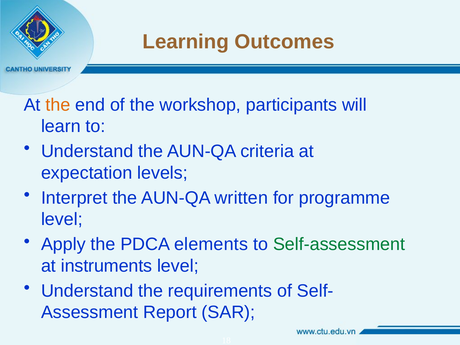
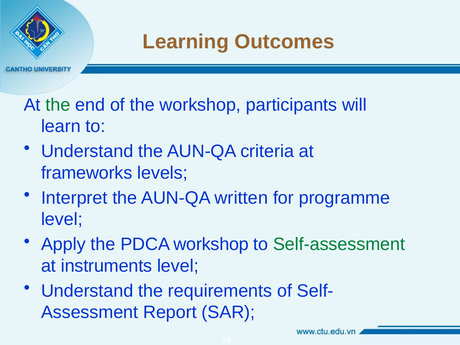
the colour: orange -> green (58, 105)
expectation: expectation -> frameworks (87, 173)
PDCA elements: elements -> workshop (211, 244)
